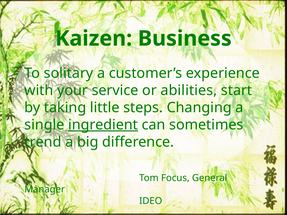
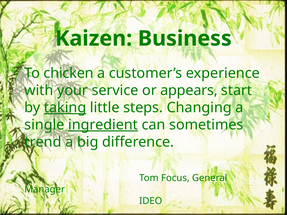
solitary: solitary -> chicken (69, 73)
abilities: abilities -> appears (189, 90)
taking underline: none -> present (65, 108)
